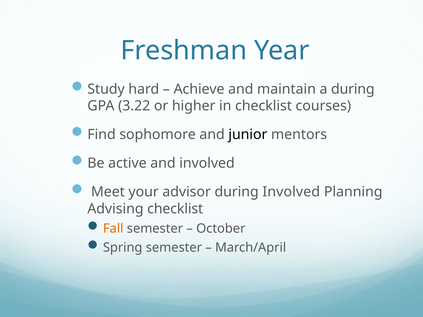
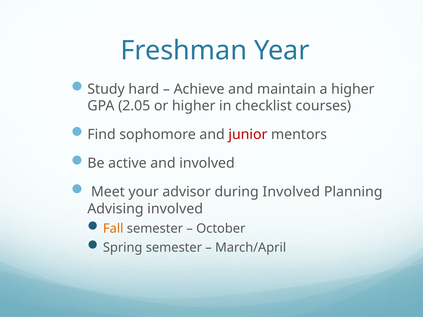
a during: during -> higher (353, 89)
3.22: 3.22 -> 2.05 (134, 106)
junior colour: black -> red (248, 135)
Advising checklist: checklist -> involved (175, 209)
